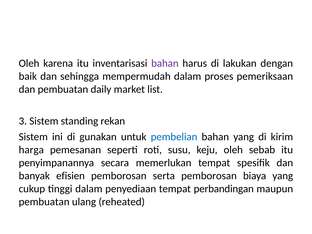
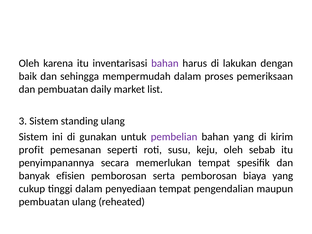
standing rekan: rekan -> ulang (113, 121)
pembelian colour: blue -> purple (174, 137)
harga: harga -> profit (31, 150)
perbandingan: perbandingan -> pengendalian (224, 189)
